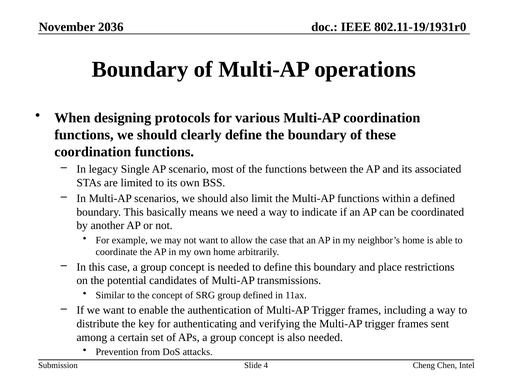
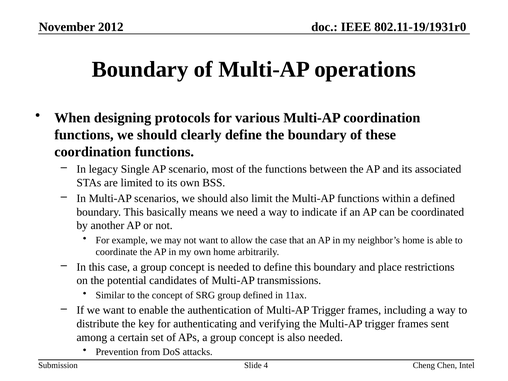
2036: 2036 -> 2012 (111, 27)
